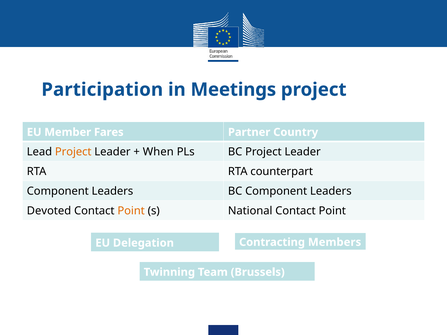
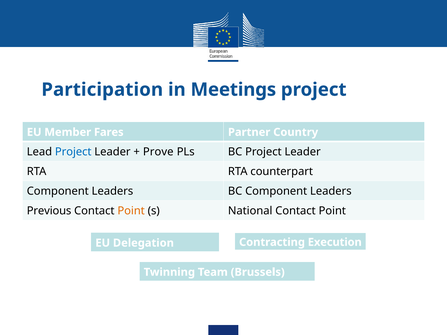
Project colour: orange -> blue (73, 152)
When: When -> Prove (158, 152)
Devoted: Devoted -> Previous (49, 211)
Members: Members -> Execution (335, 242)
